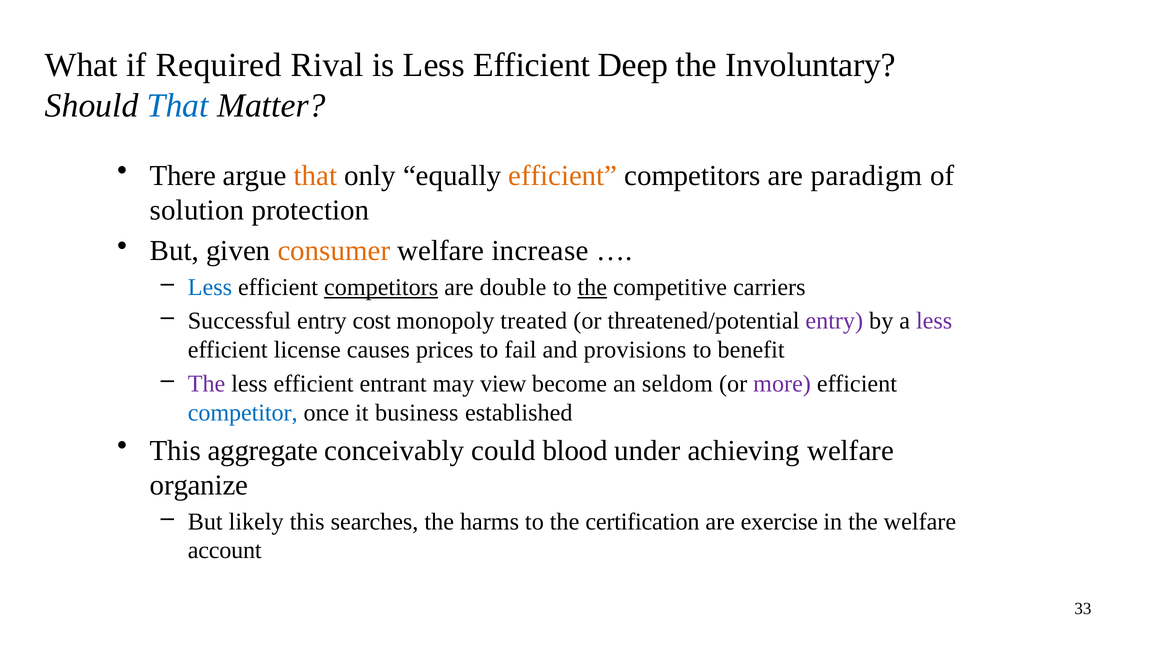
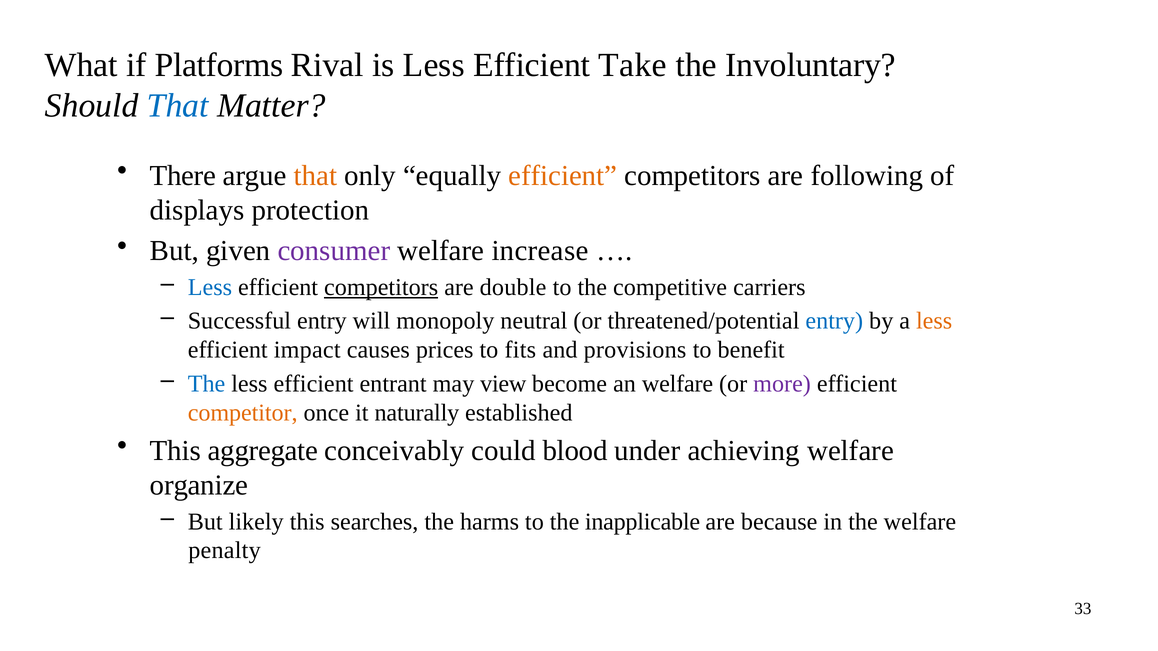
Required: Required -> Platforms (219, 65)
Deep: Deep -> Take (633, 65)
paradigm: paradigm -> following (867, 176)
solution: solution -> displays (197, 210)
consumer colour: orange -> purple (334, 251)
the underline: present -> none (592, 287)
cost: cost -> will (371, 321)
treated: treated -> neutral (534, 321)
entry colour: purple -> blue (834, 321)
less colour: purple -> orange (934, 321)
license: license -> impact (307, 350)
fail: fail -> fits (520, 350)
The colour: purple -> blue (207, 384)
an seldom: seldom -> welfare (678, 384)
competitor colour: blue -> orange (243, 413)
business: business -> naturally (417, 413)
certification: certification -> inapplicable (643, 522)
exercise: exercise -> because (779, 522)
account: account -> penalty (225, 551)
